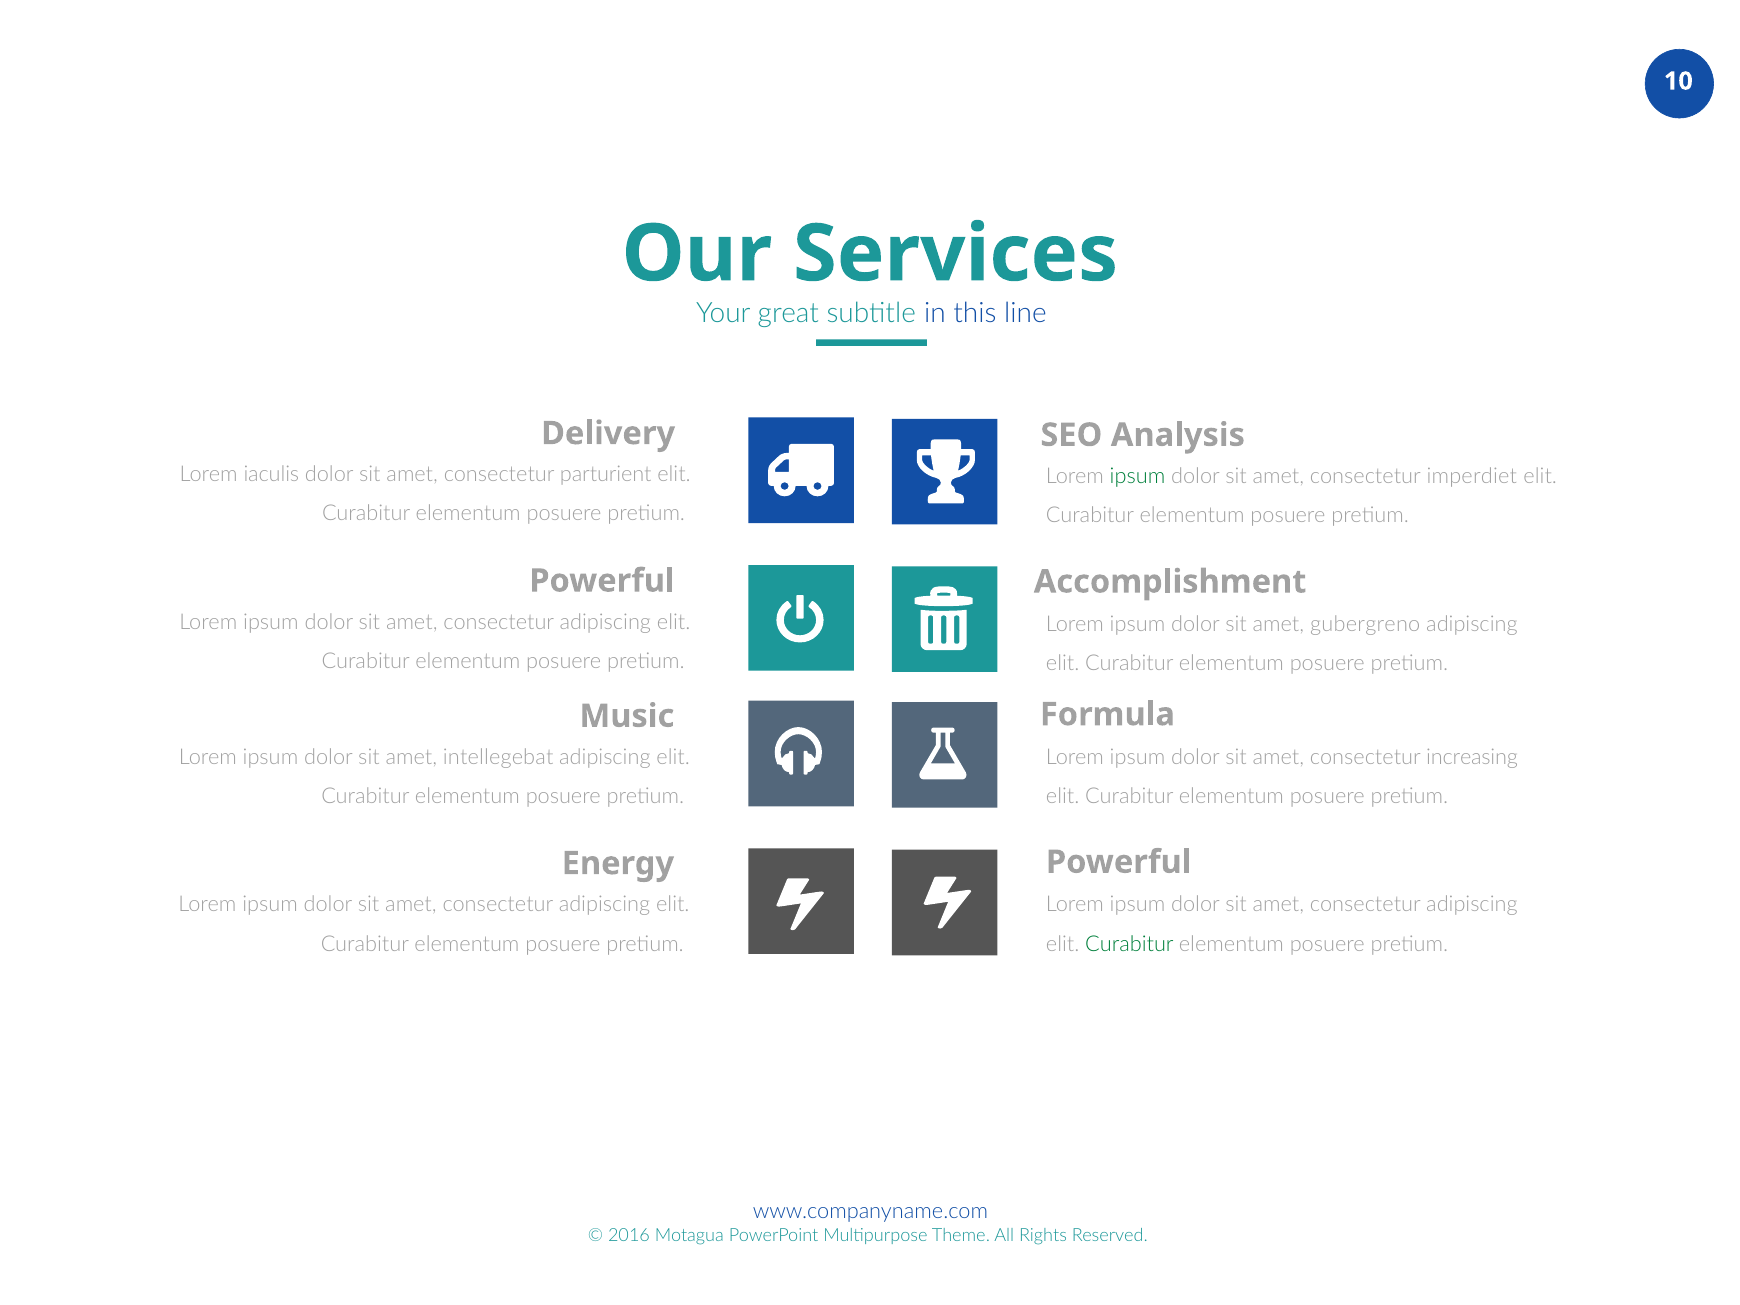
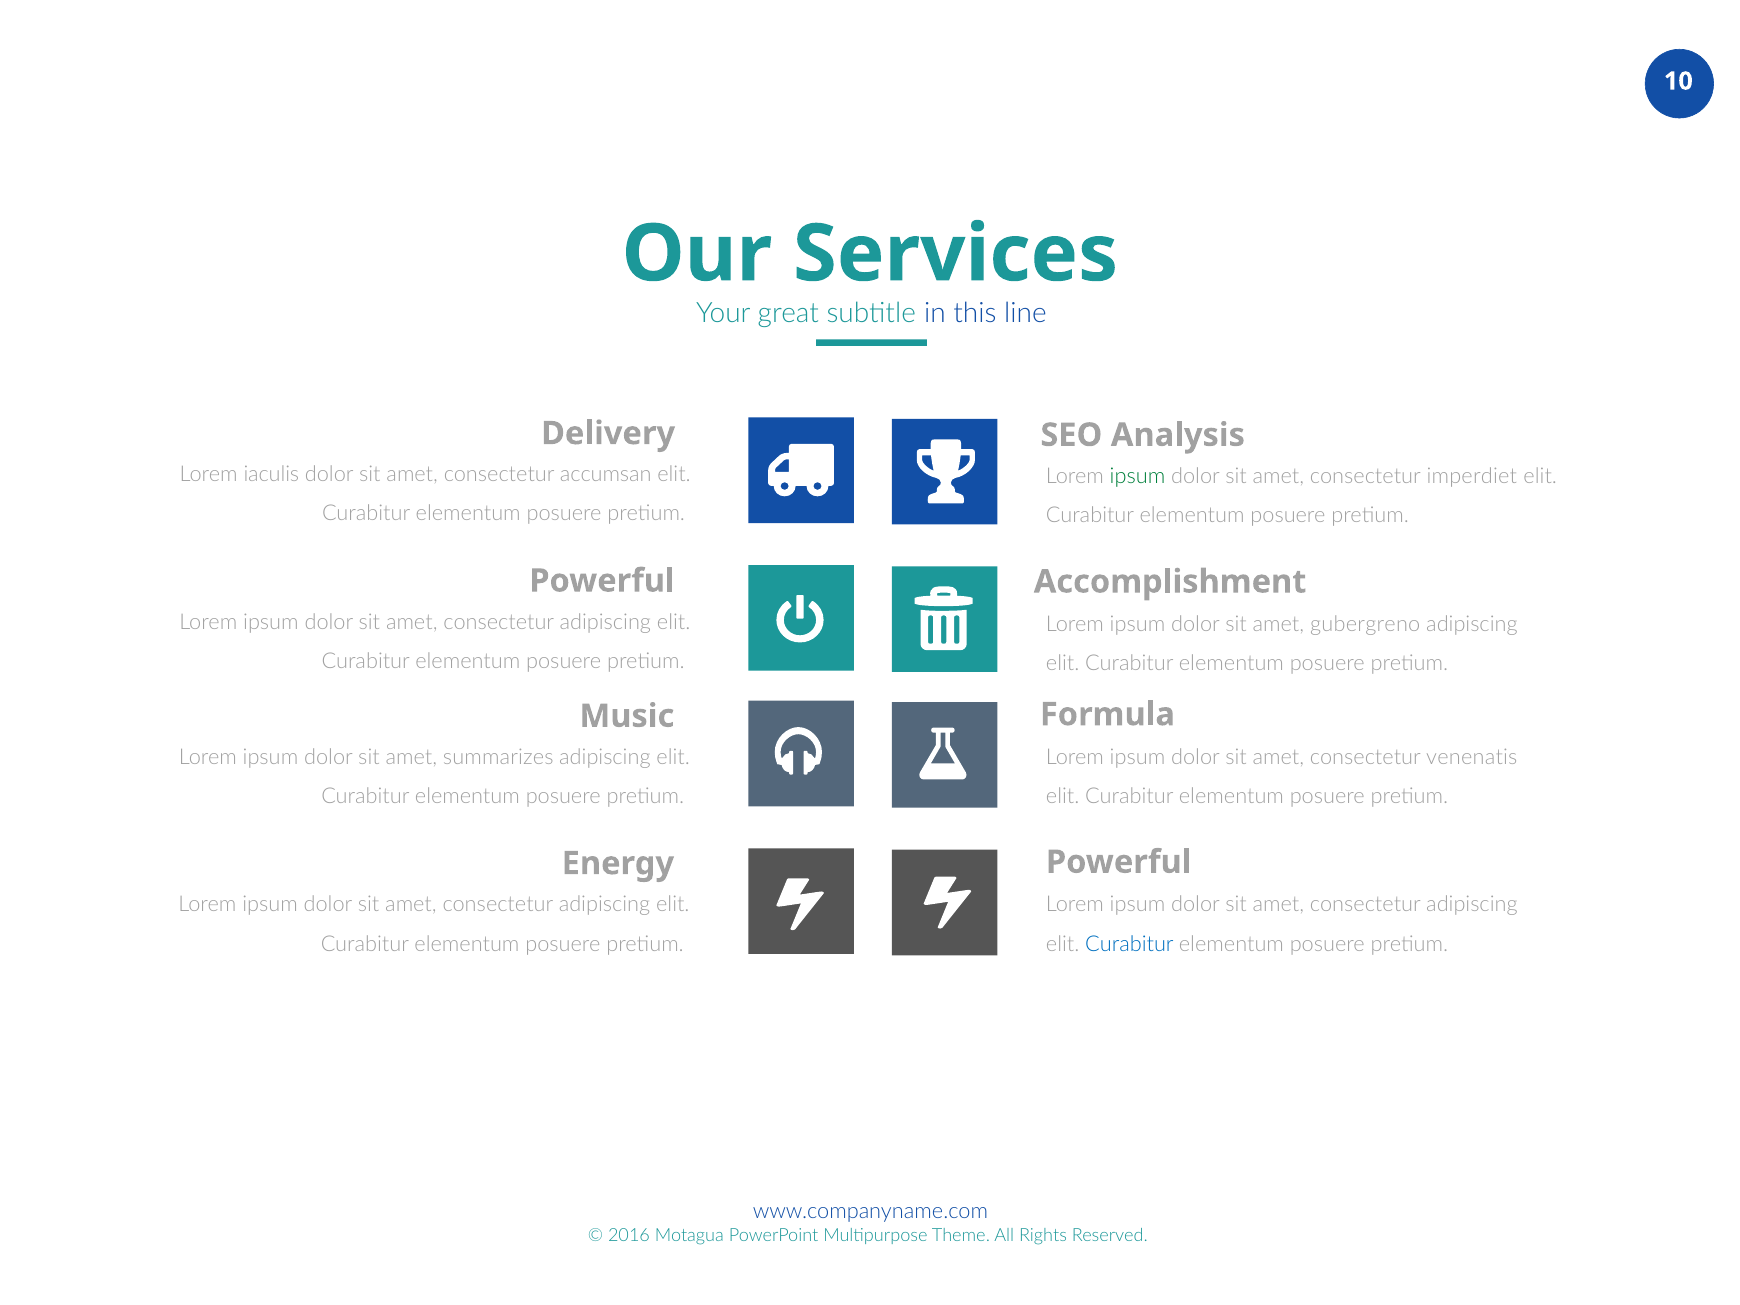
parturient: parturient -> accumsan (606, 475)
increasing: increasing -> venenatis (1472, 757)
intellegebat: intellegebat -> summarizes (498, 757)
Curabitur colour: green -> blue (1129, 944)
